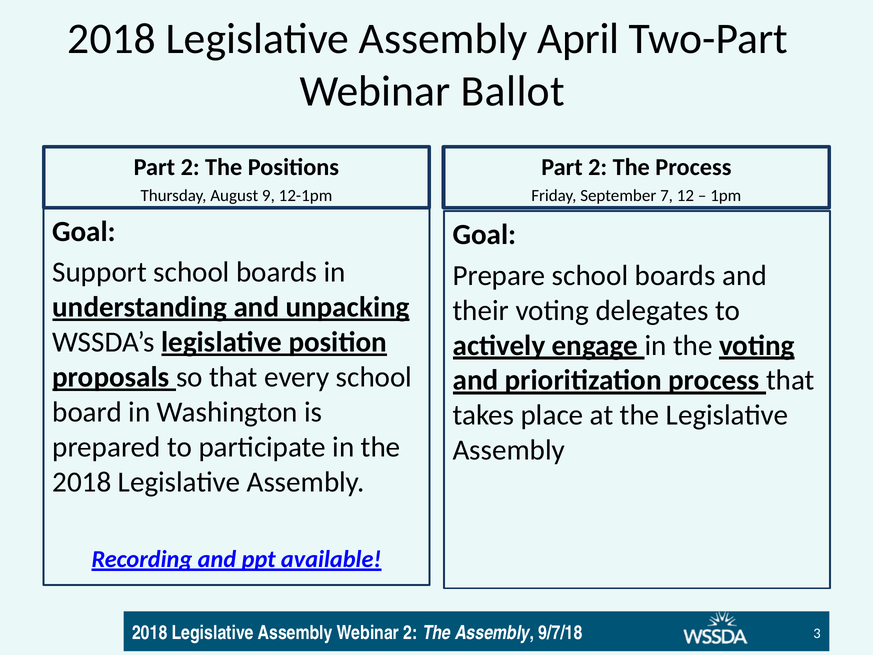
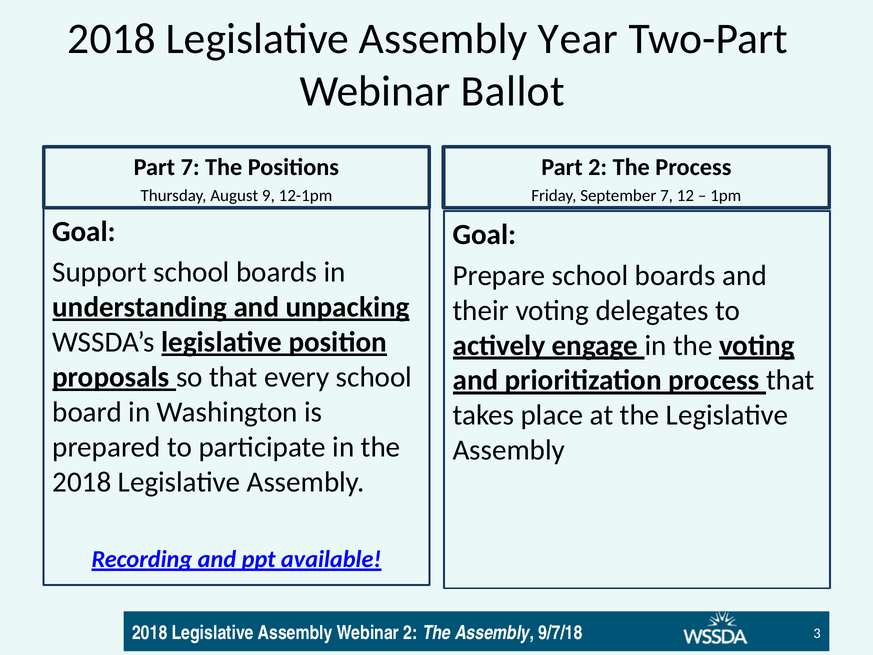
April: April -> Year (578, 39)
2: 2 -> 7 (190, 167)
